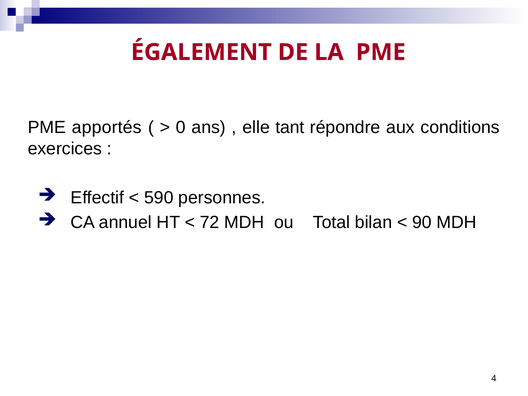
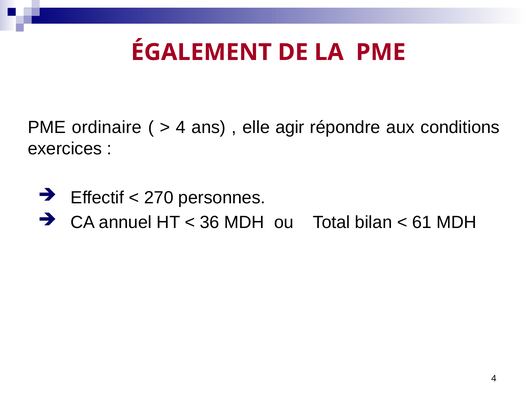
apportés: apportés -> ordinaire (107, 127)
0: 0 -> 4 (181, 127)
tant: tant -> agir (290, 127)
590: 590 -> 270 (159, 198)
72: 72 -> 36 (210, 222)
90: 90 -> 61 (422, 222)
